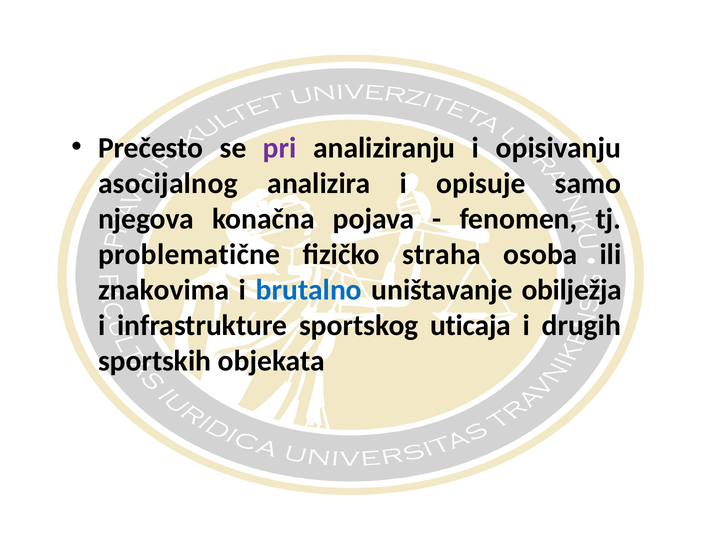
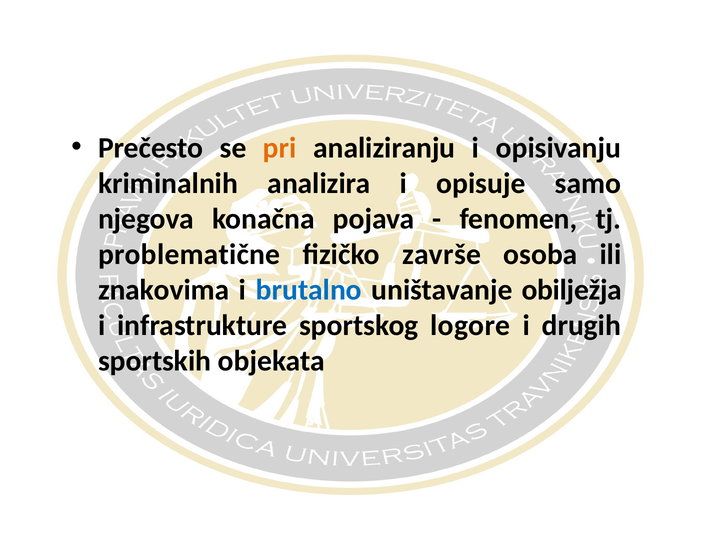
pri colour: purple -> orange (280, 148)
asocijalnog: asocijalnog -> kriminalnih (168, 183)
straha: straha -> završe (442, 254)
uticaja: uticaja -> logore (470, 325)
